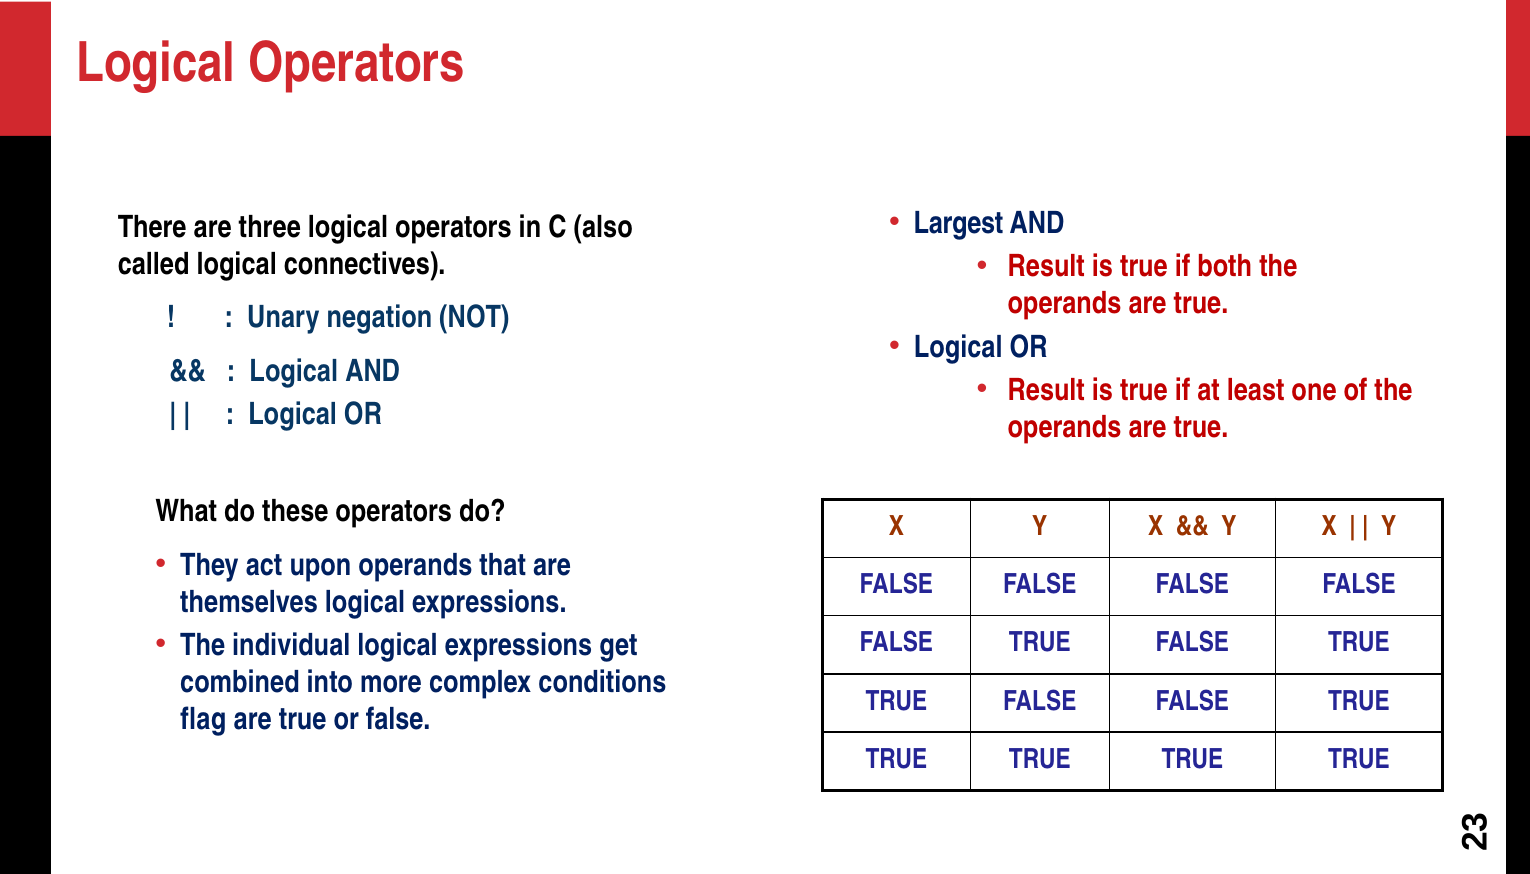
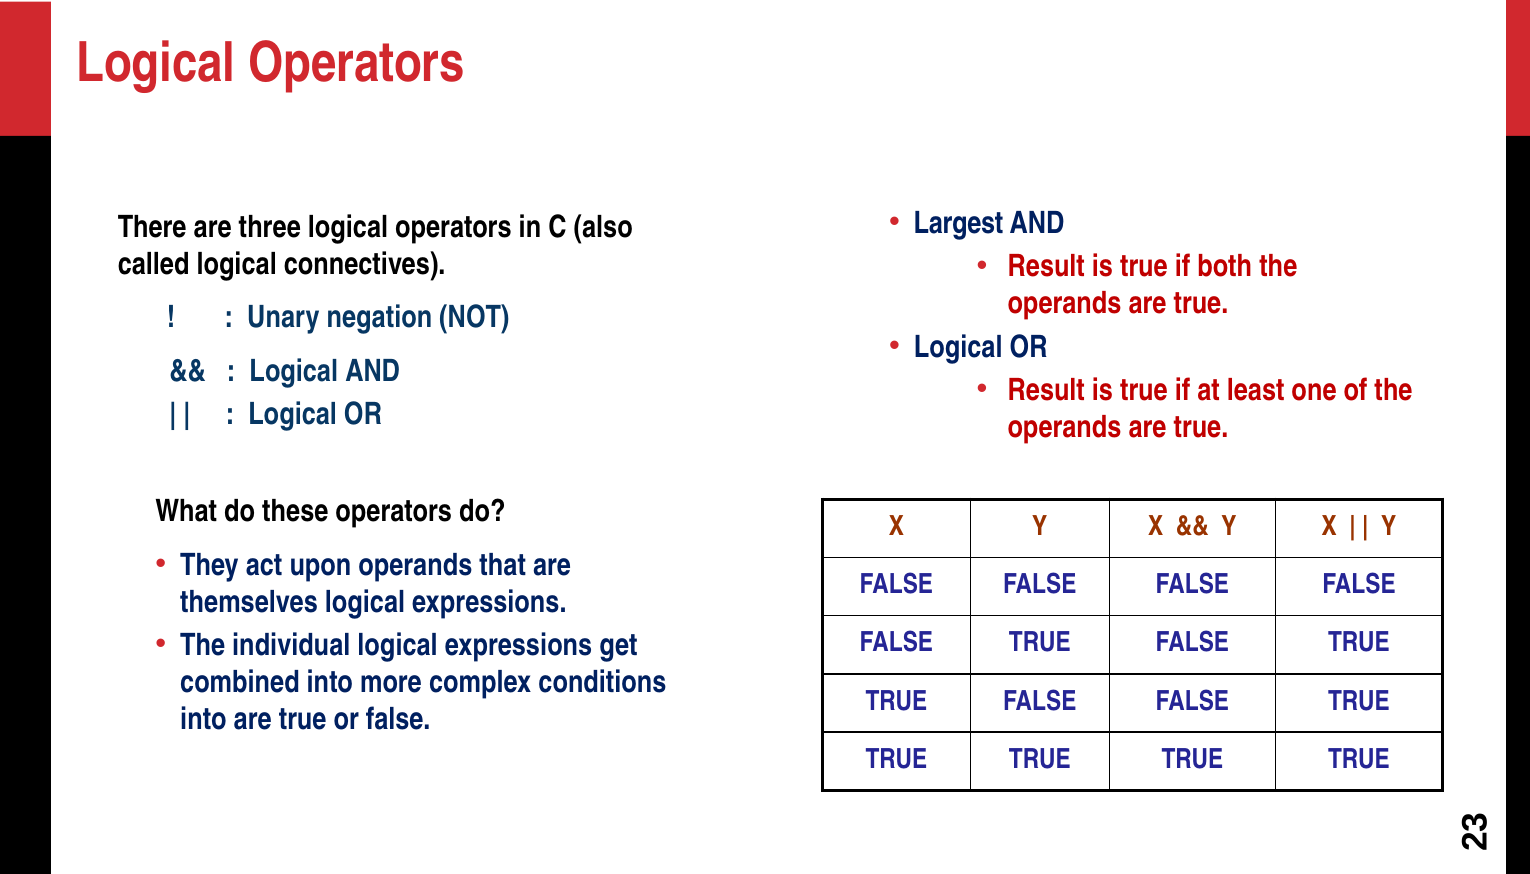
flag: flag -> into (203, 720)
